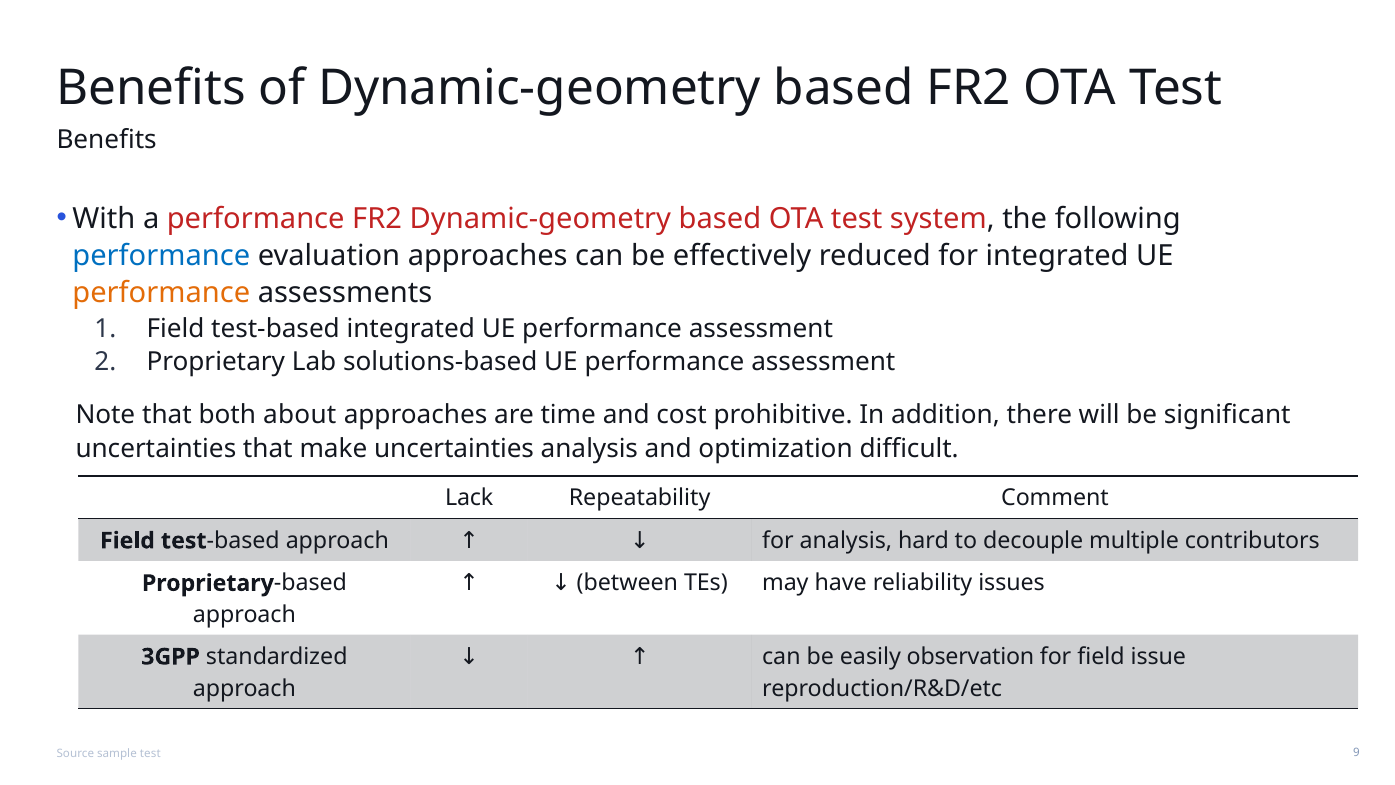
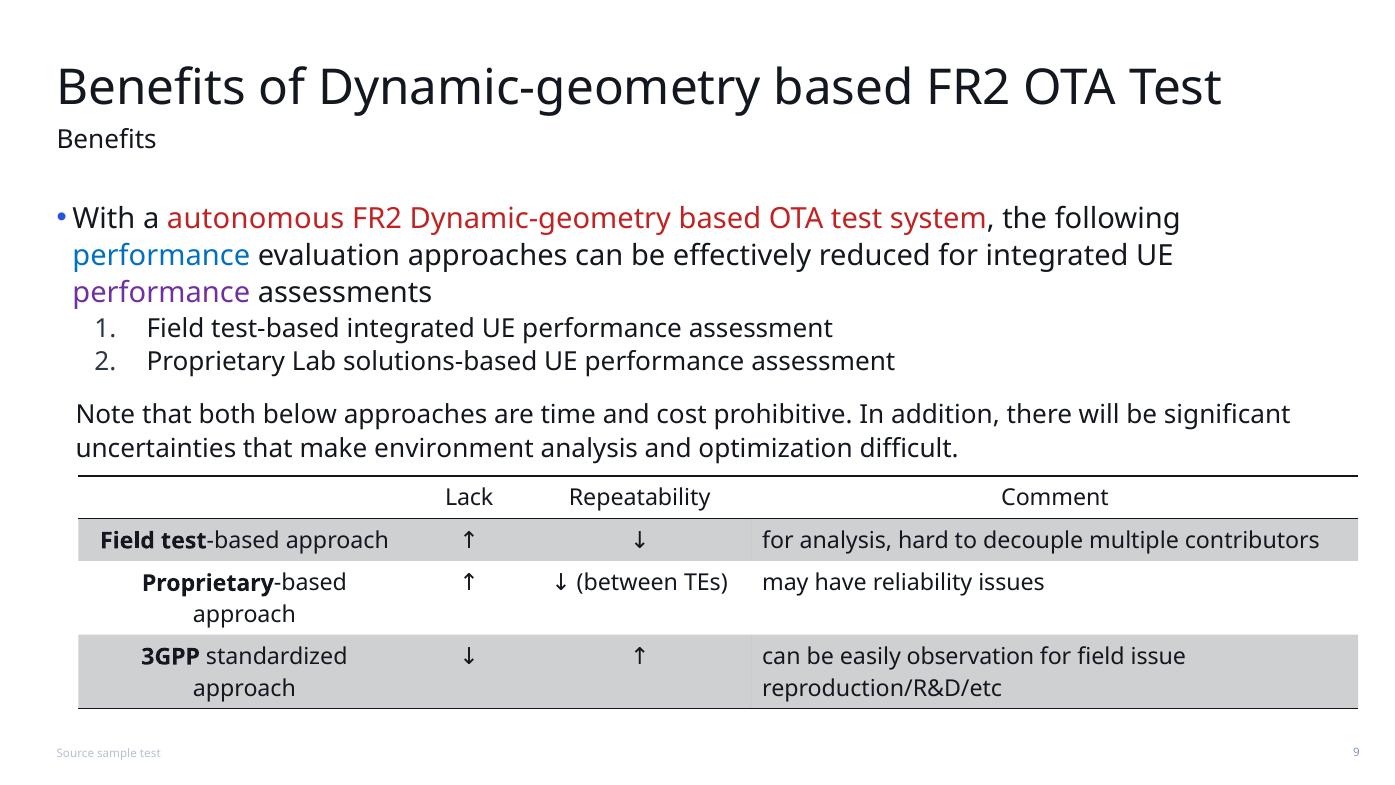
a performance: performance -> autonomous (256, 219)
performance colour: orange -> purple (161, 293)
about: about -> below (300, 415)
make uncertainties: uncertainties -> environment (454, 449)
